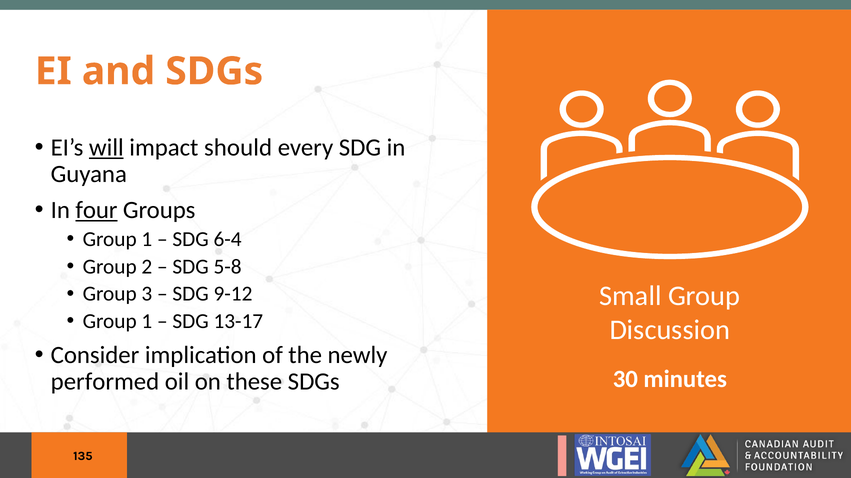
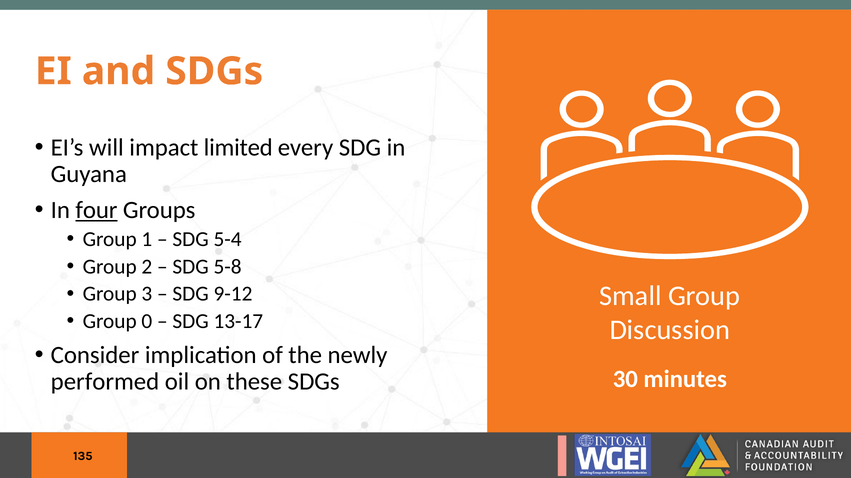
will underline: present -> none (106, 148)
should: should -> limited (238, 148)
6-4: 6-4 -> 5-4 (228, 240)
1: 1 -> 0 (147, 322)
